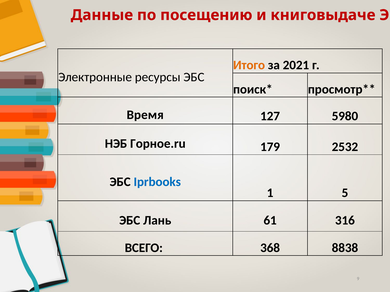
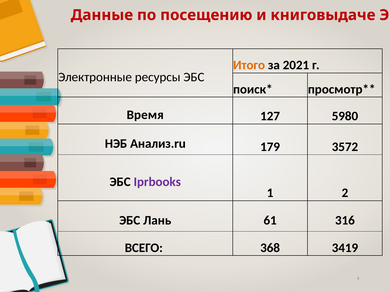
Горное.ru: Горное.ru -> Анализ.ru (158, 144)
2532: 2532 -> 3572 (345, 147)
Iprbooks colour: blue -> purple (157, 182)
5: 5 -> 2 (345, 193)
8838: 8838 -> 3419 (345, 248)
